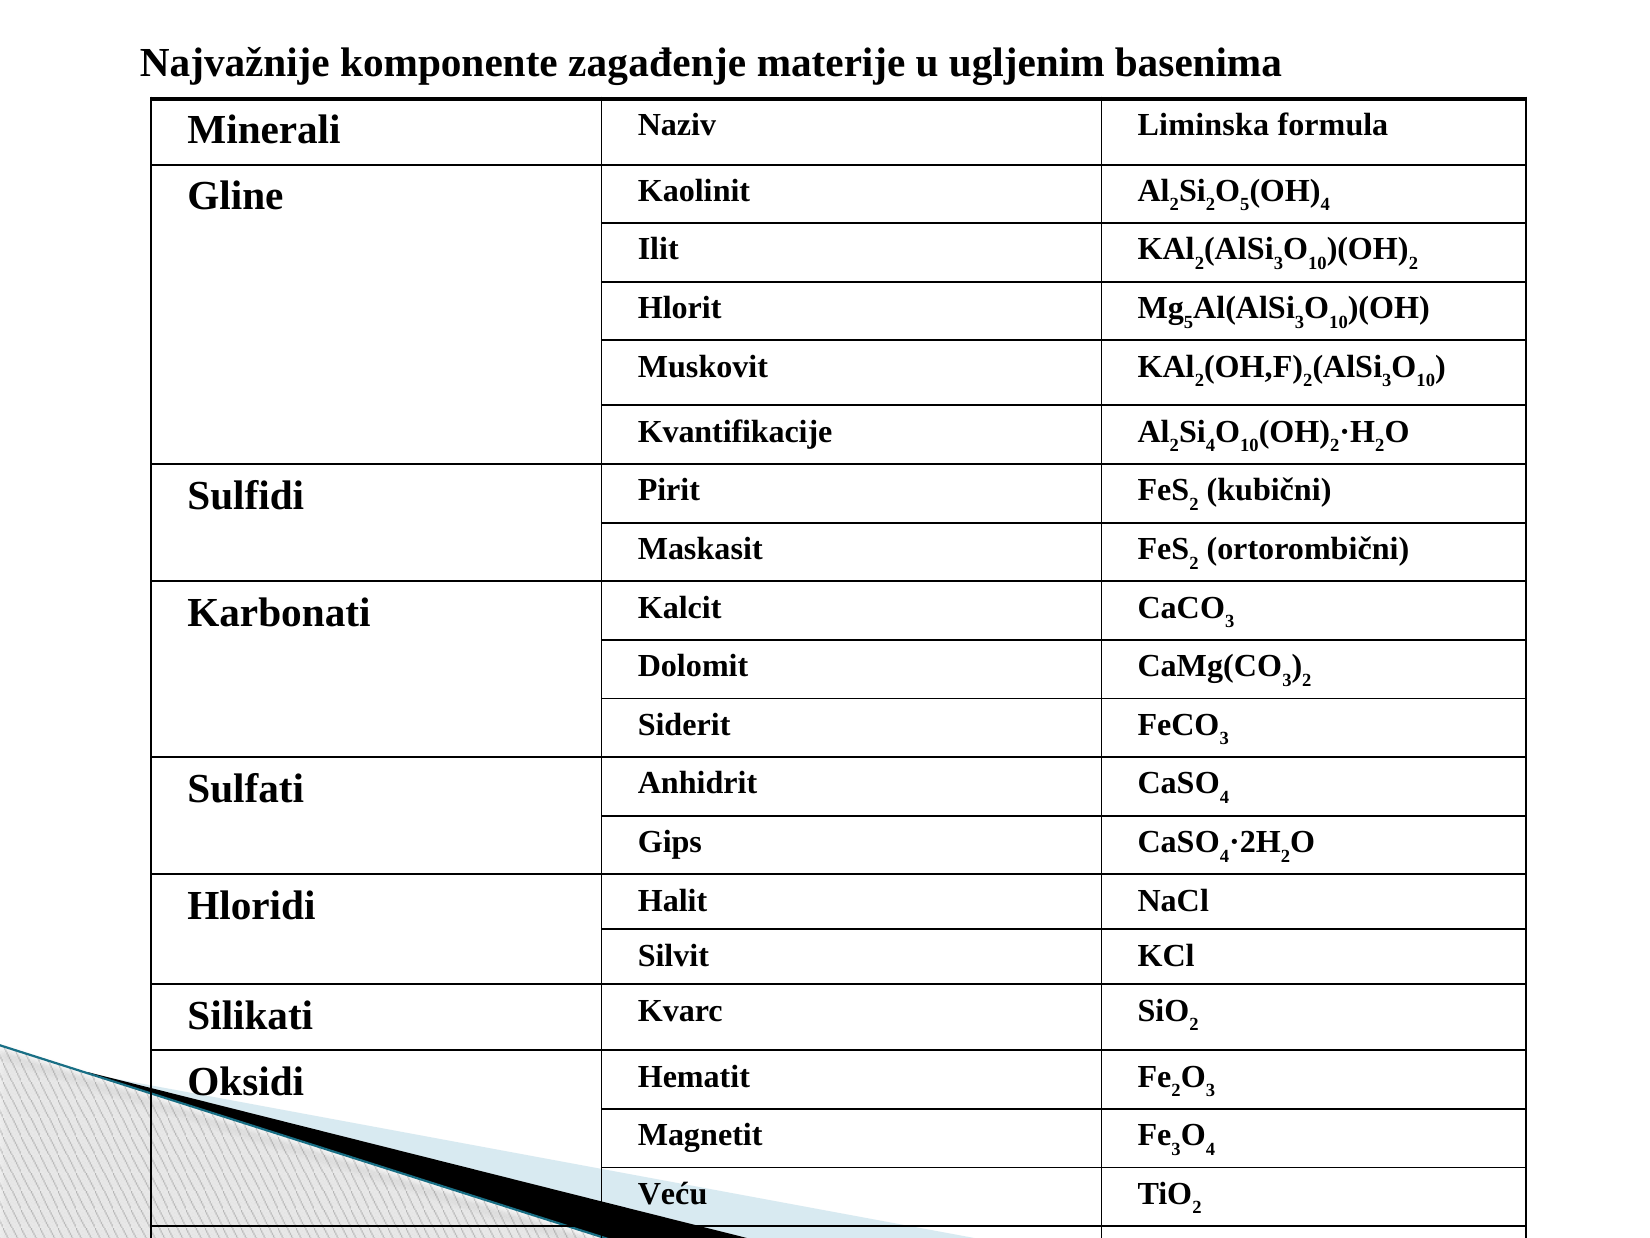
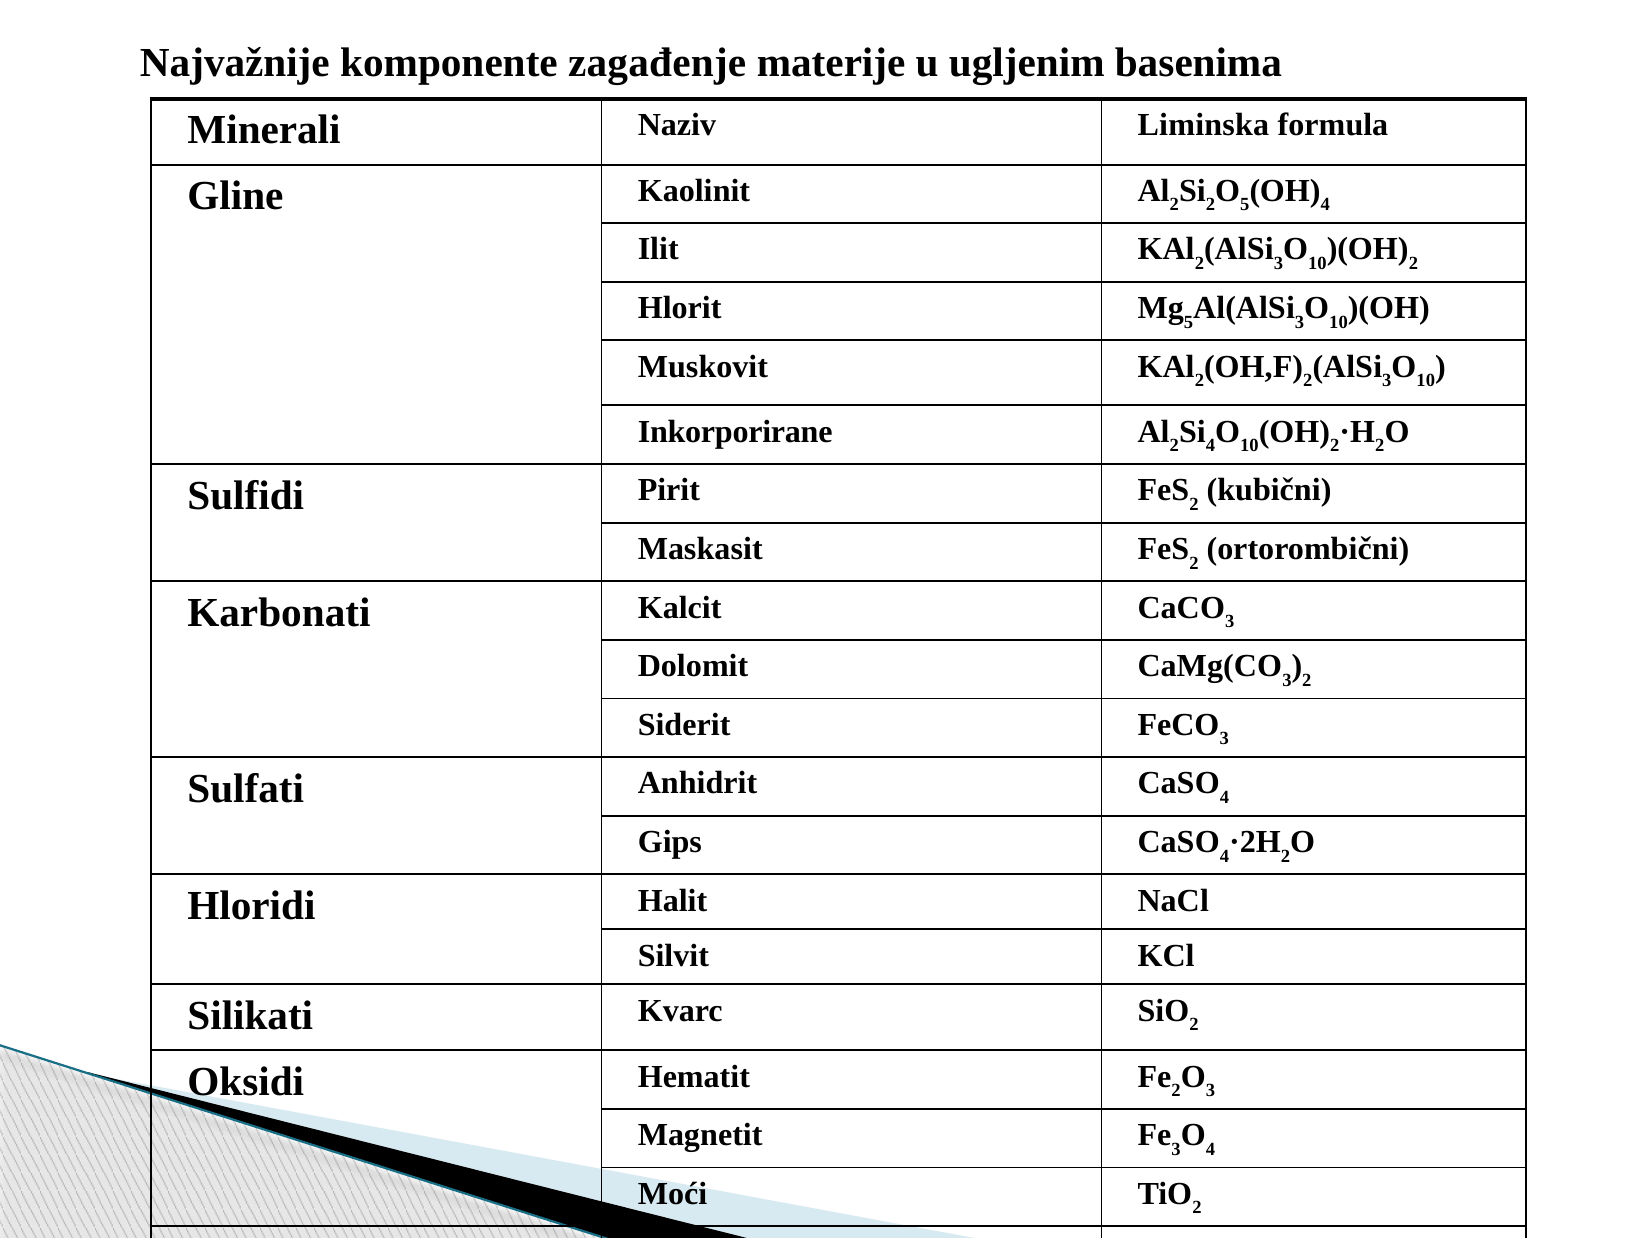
Kvantifikacije: Kvantifikacije -> Inkorporirane (735, 431)
Veću: Veću -> Moći (673, 1193)
